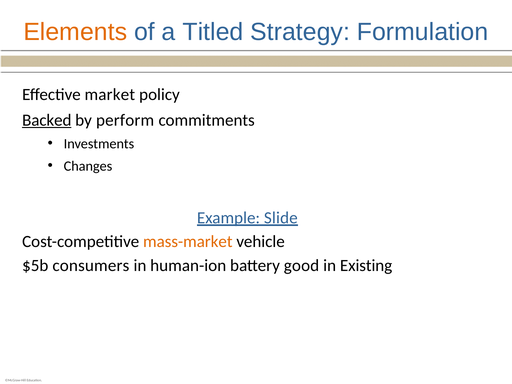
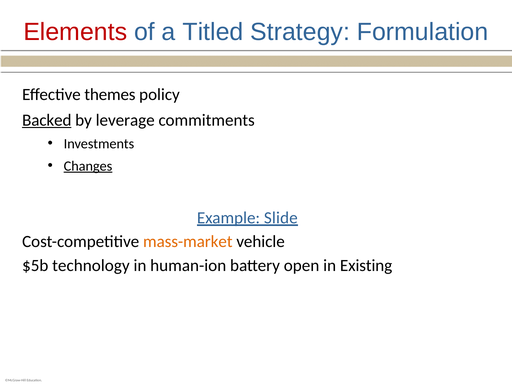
Elements colour: orange -> red (75, 32)
market: market -> themes (110, 95)
perform: perform -> leverage (125, 120)
Changes underline: none -> present (88, 166)
consumers: consumers -> technology (91, 266)
good: good -> open (302, 266)
